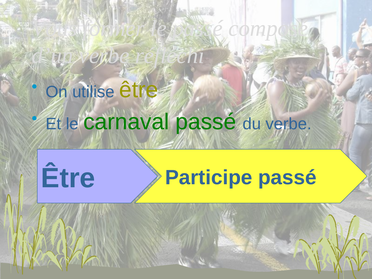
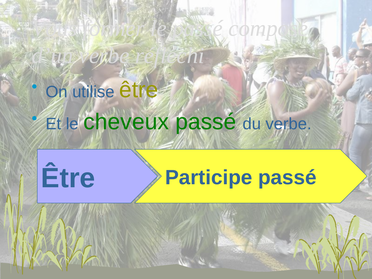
carnaval: carnaval -> cheveux (126, 122)
